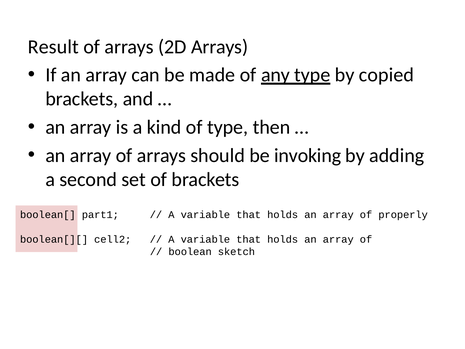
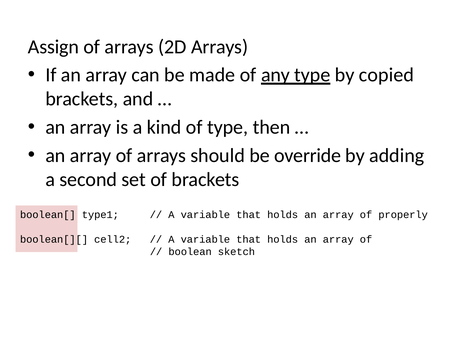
Result: Result -> Assign (53, 47)
invoking: invoking -> override (308, 155)
part1: part1 -> type1 (100, 215)
